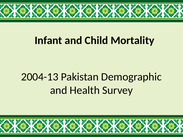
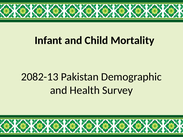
2004-13: 2004-13 -> 2082-13 (40, 77)
